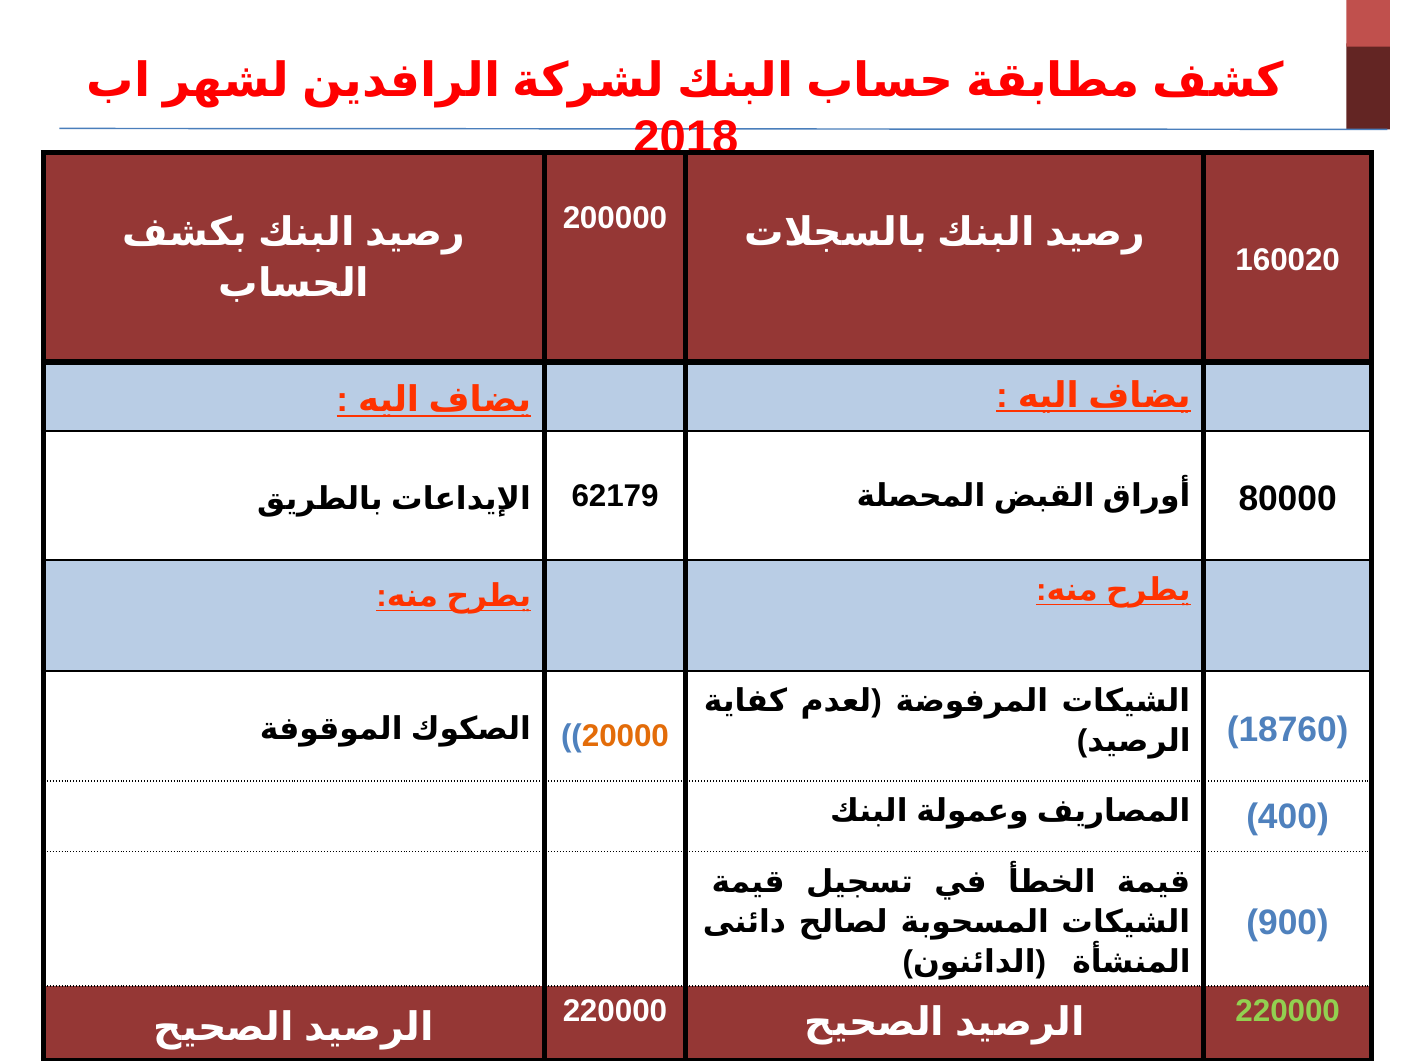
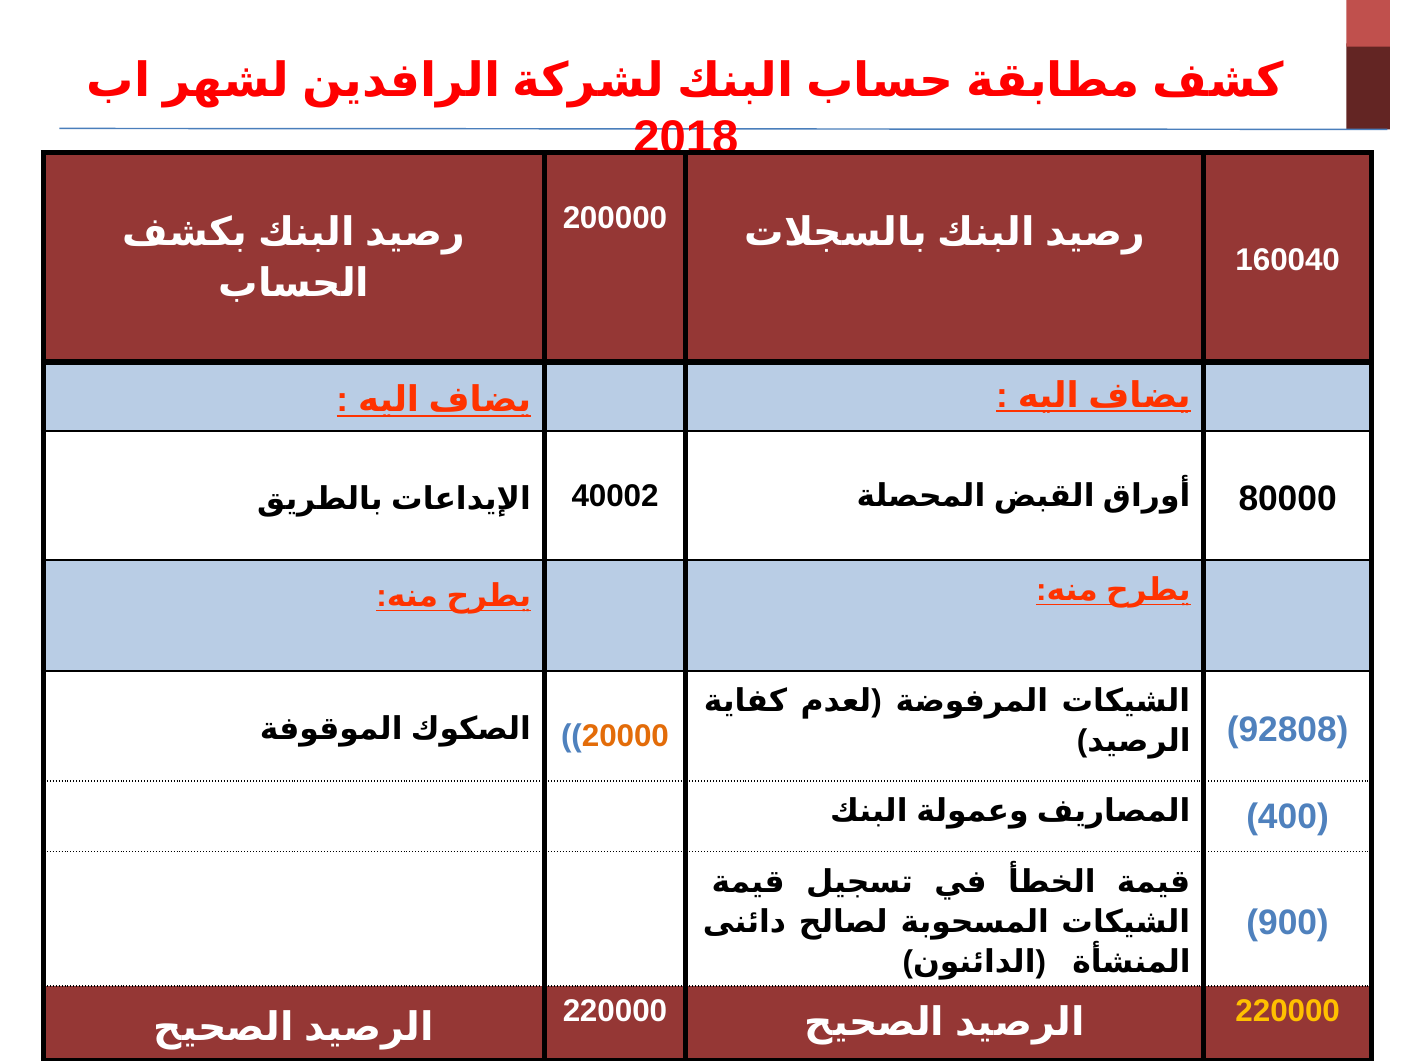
160020: 160020 -> 160040 (1288, 261)
62179: 62179 -> 40002 (615, 496)
18760: 18760 -> 92808 (1288, 730)
220000 colour: light green -> yellow (1288, 1011)
